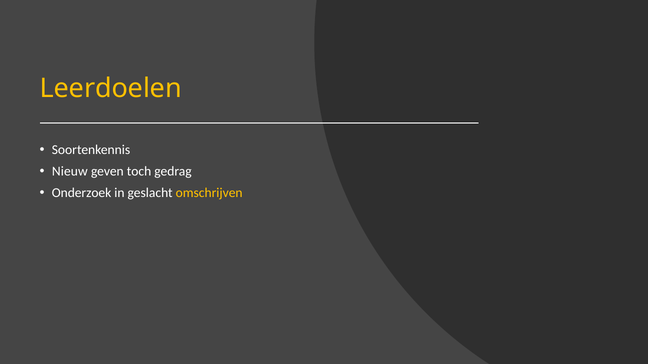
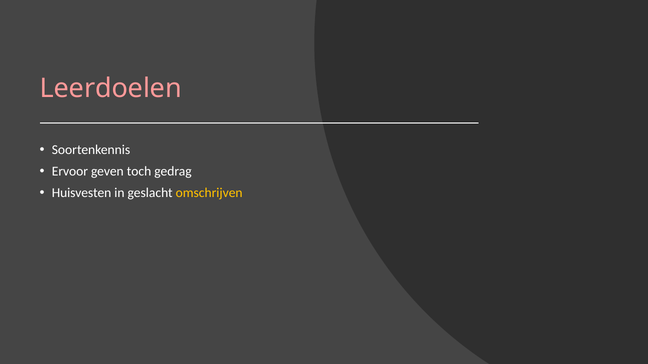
Leerdoelen colour: yellow -> pink (111, 88)
Nieuw: Nieuw -> Ervoor (70, 172)
Onderzoek: Onderzoek -> Huisvesten (82, 193)
